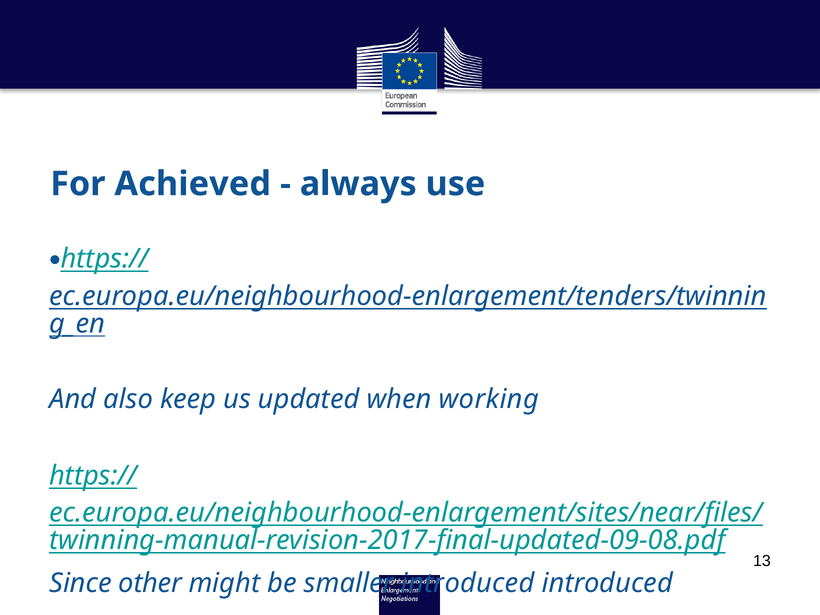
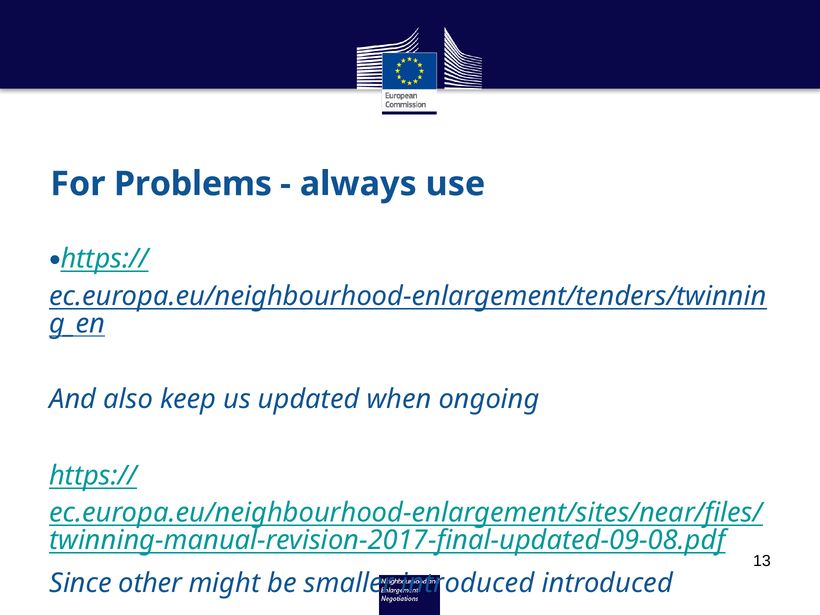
Achieved: Achieved -> Problems (193, 184)
working: working -> ongoing (489, 399)
